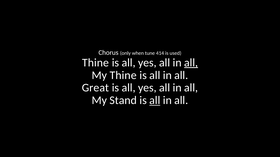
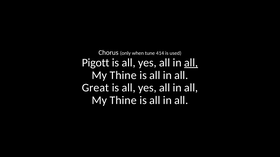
Thine: Thine -> Pigott (96, 63)
Stand: Stand -> Thine (123, 101)
all underline: present -> none (155, 101)
